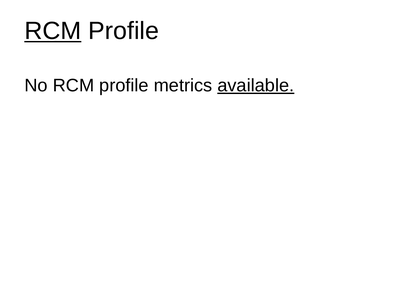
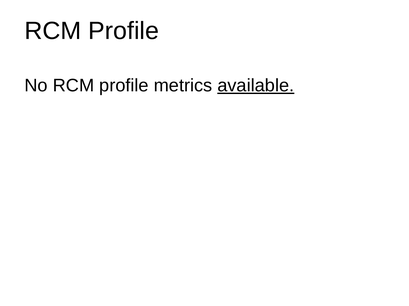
RCM underline: present -> none (53, 31)
